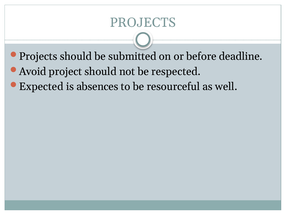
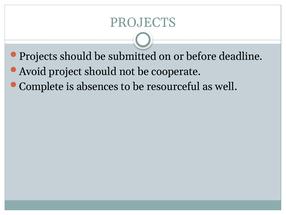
respected: respected -> cooperate (176, 71)
Expected: Expected -> Complete (41, 86)
